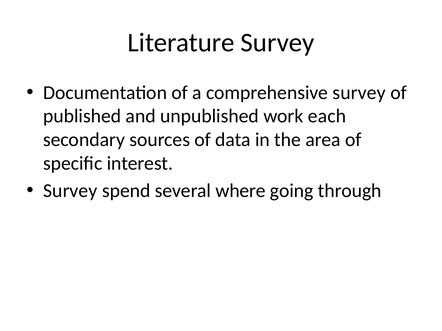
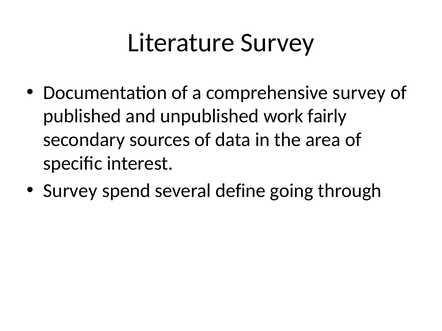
each: each -> fairly (327, 116)
where: where -> define (241, 191)
